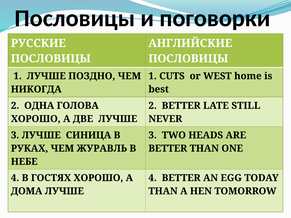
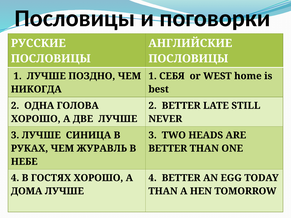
CUTS: CUTS -> СЕБЯ (172, 76)
